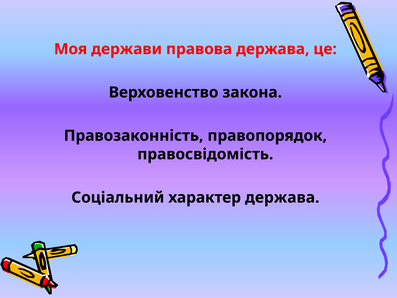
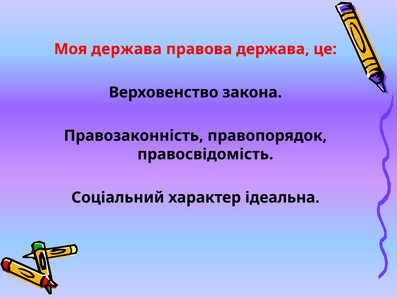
Моя держави: держави -> держава (127, 49)
характер держава: держава -> ідеальна (282, 197)
